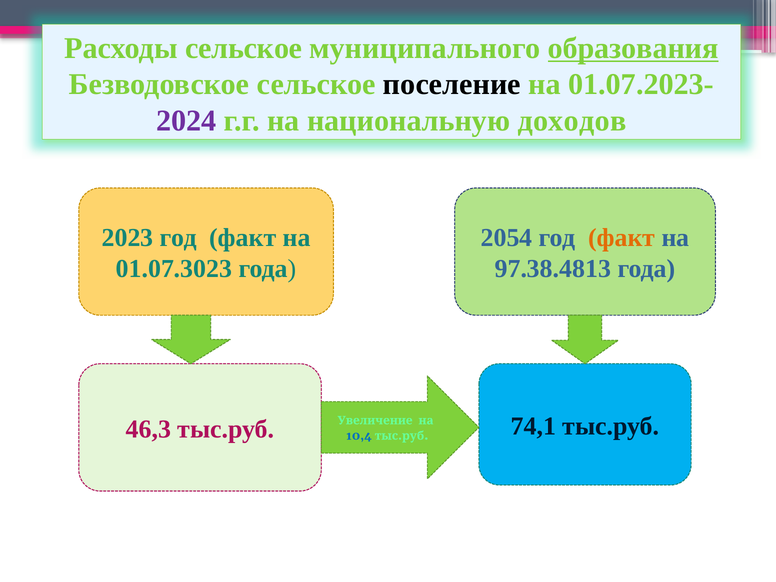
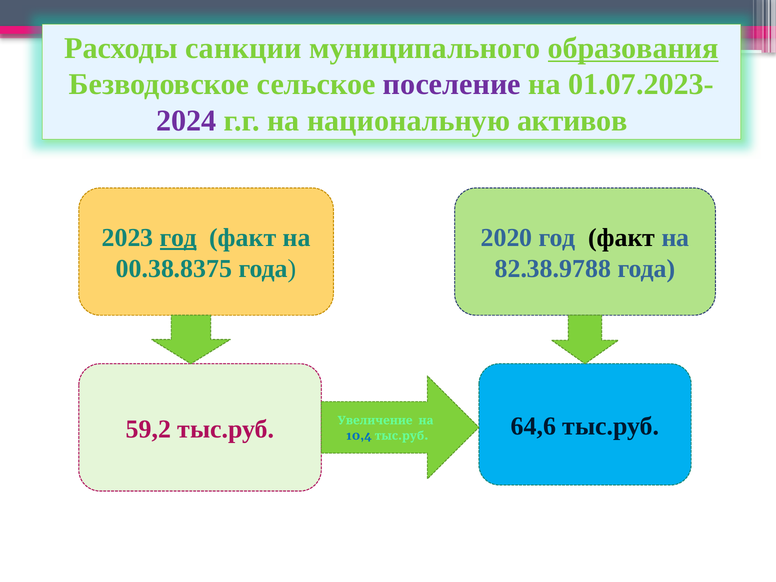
Расходы сельское: сельское -> санкции (244, 48)
поселение colour: black -> purple (452, 85)
доходов: доходов -> активов (572, 121)
год underline: none -> present (178, 238)
2054: 2054 -> 2020 (507, 238)
факт colour: orange -> black (622, 238)
01.07.3023: 01.07.3023 -> 00.38.8375 (174, 269)
97.38.4813: 97.38.4813 -> 82.38.9788 (553, 269)
46,3: 46,3 -> 59,2 (148, 429)
74,1: 74,1 -> 64,6 (533, 426)
